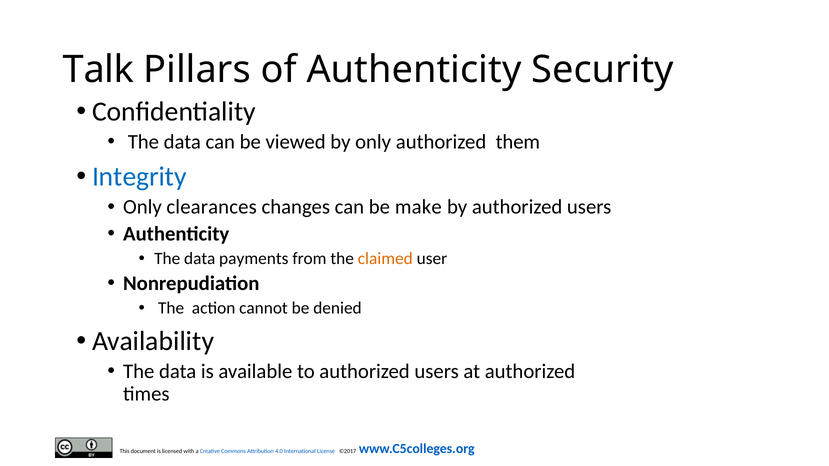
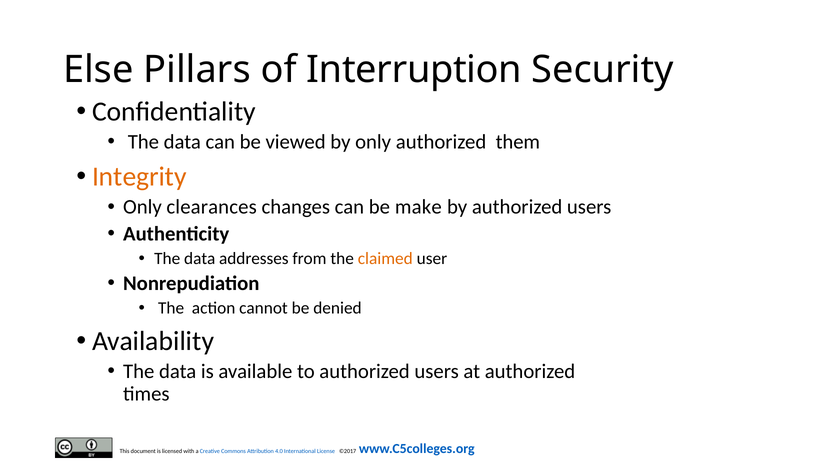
Talk: Talk -> Else (98, 70)
of Authenticity: Authenticity -> Interruption (414, 70)
Integrity colour: blue -> orange (139, 177)
payments: payments -> addresses (254, 259)
